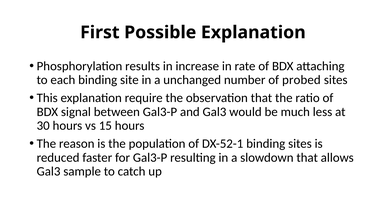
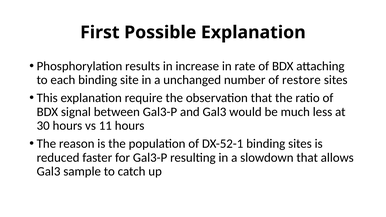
probed: probed -> restore (301, 80)
15: 15 -> 11 (105, 126)
